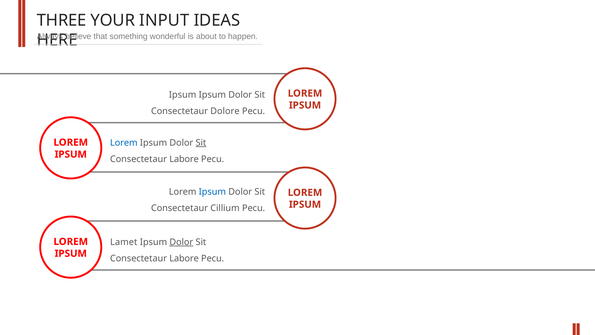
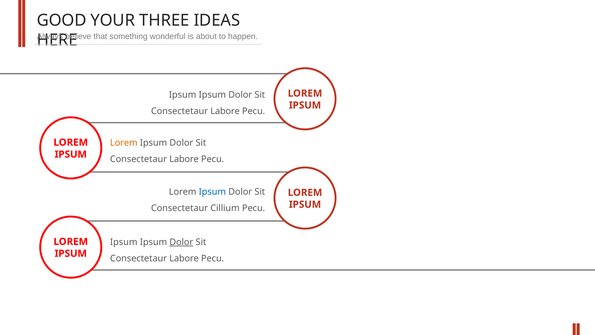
THREE: THREE -> GOOD (62, 20)
INPUT: INPUT -> THREE (164, 20)
Dolore: Dolore -> Labore (225, 111)
Lorem colour: blue -> orange (124, 143)
Sit underline: present -> none (201, 143)
Lamet: Lamet -> Ipsum (124, 242)
